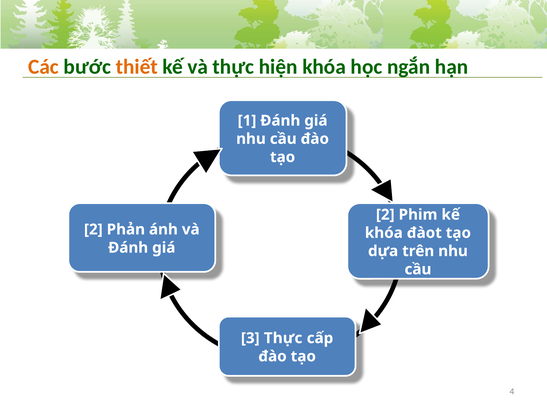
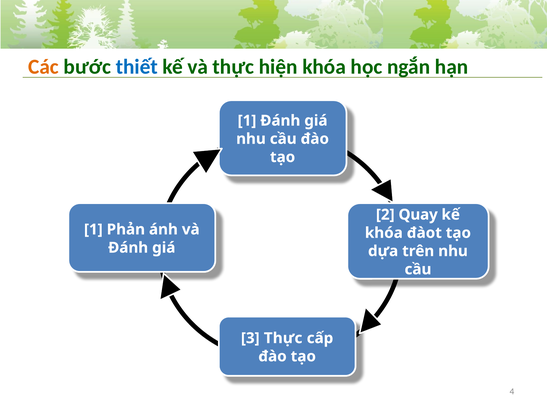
thiết colour: orange -> blue (137, 67)
Phim: Phim -> Quay (418, 215)
2: 2 -> 1 (93, 230)
